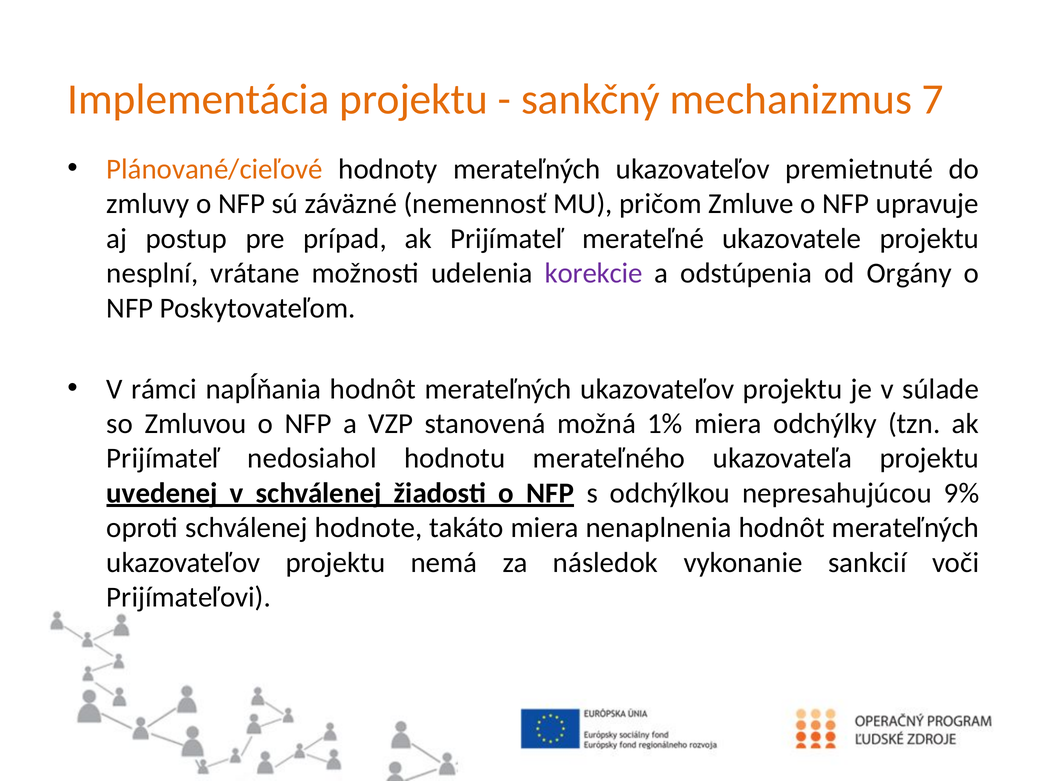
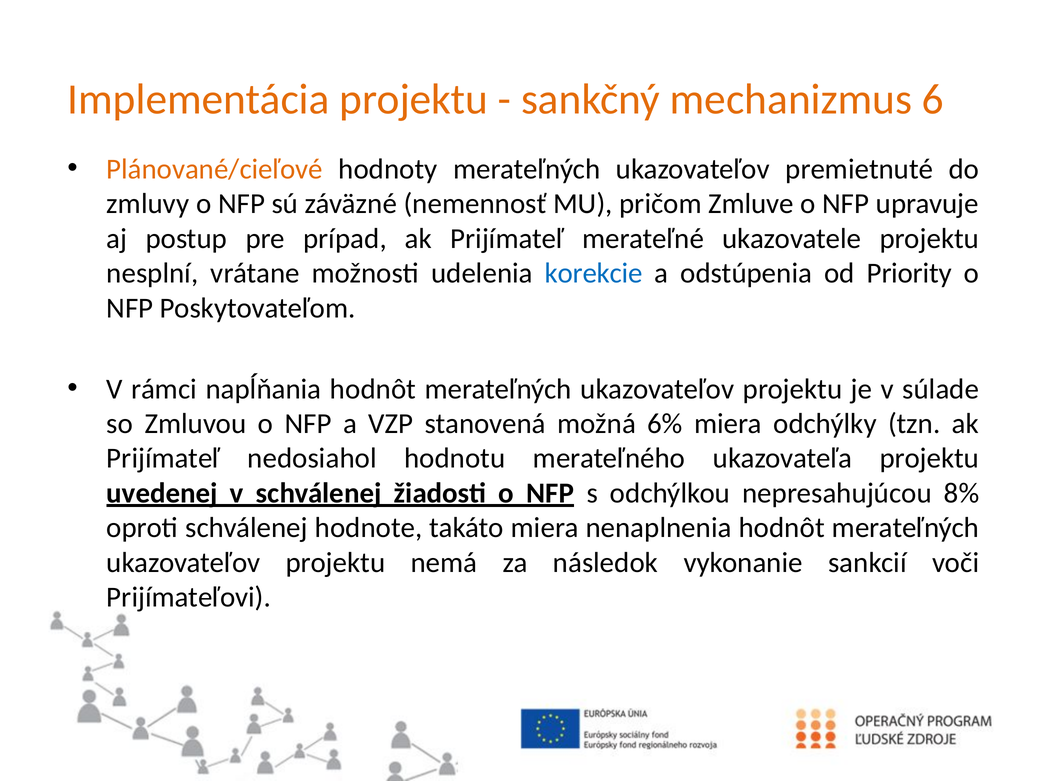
7: 7 -> 6 (933, 99)
korekcie colour: purple -> blue (594, 273)
Orgány: Orgány -> Priority (909, 273)
1%: 1% -> 6% (665, 424)
9%: 9% -> 8% (962, 493)
